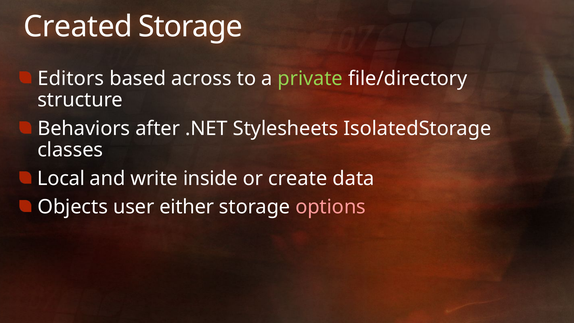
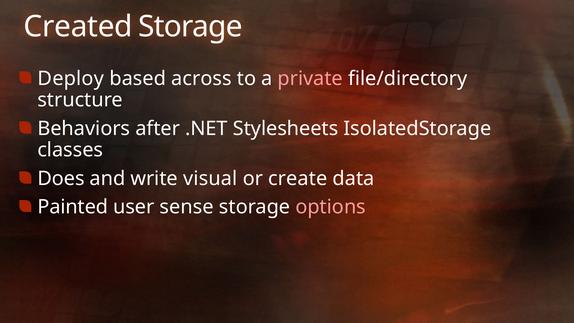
Editors: Editors -> Deploy (71, 78)
private colour: light green -> pink (310, 78)
Local: Local -> Does (61, 179)
inside: inside -> visual (210, 179)
Objects: Objects -> Painted (73, 207)
either: either -> sense (187, 207)
